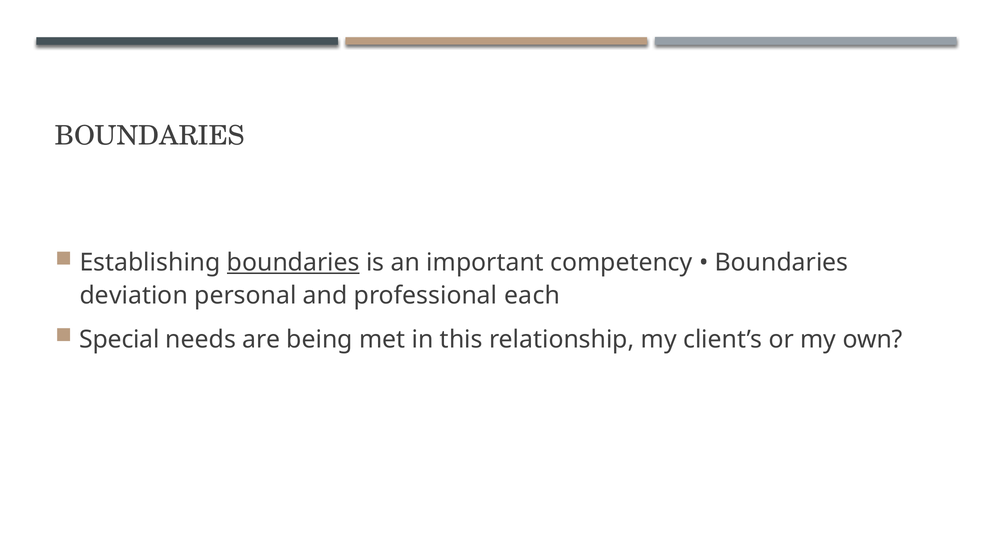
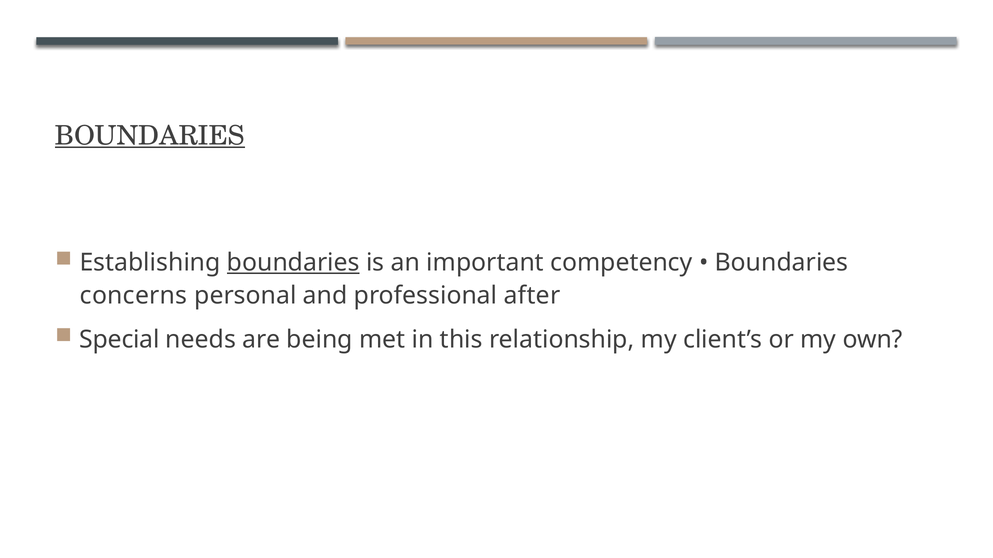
BOUNDARIES underline: none -> present (150, 136)
deviation: deviation -> concerns (134, 296)
each: each -> after (532, 296)
